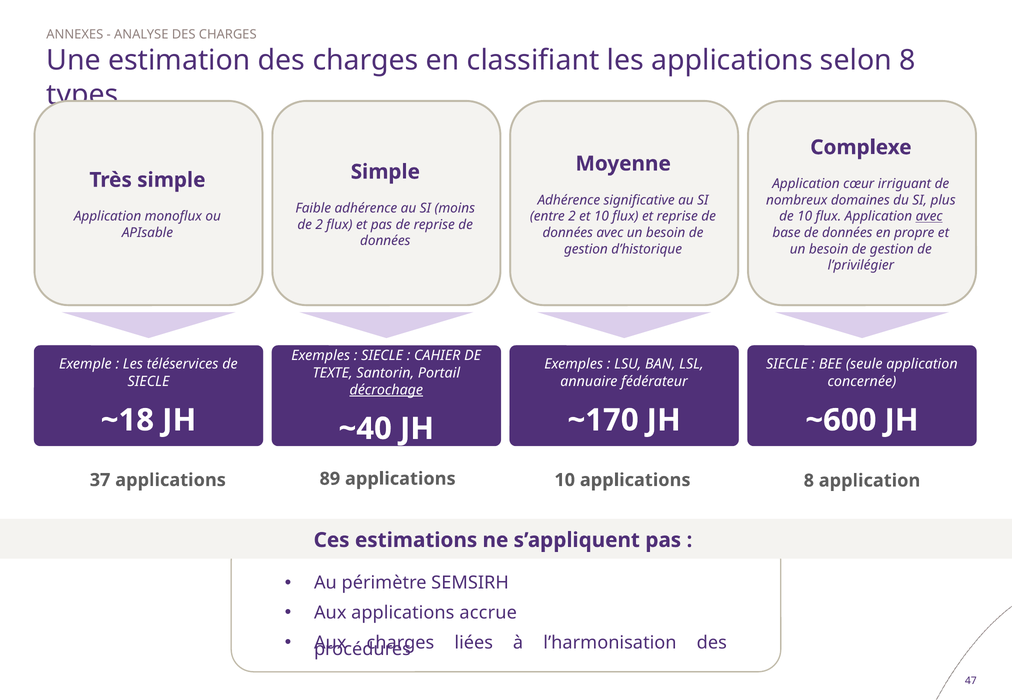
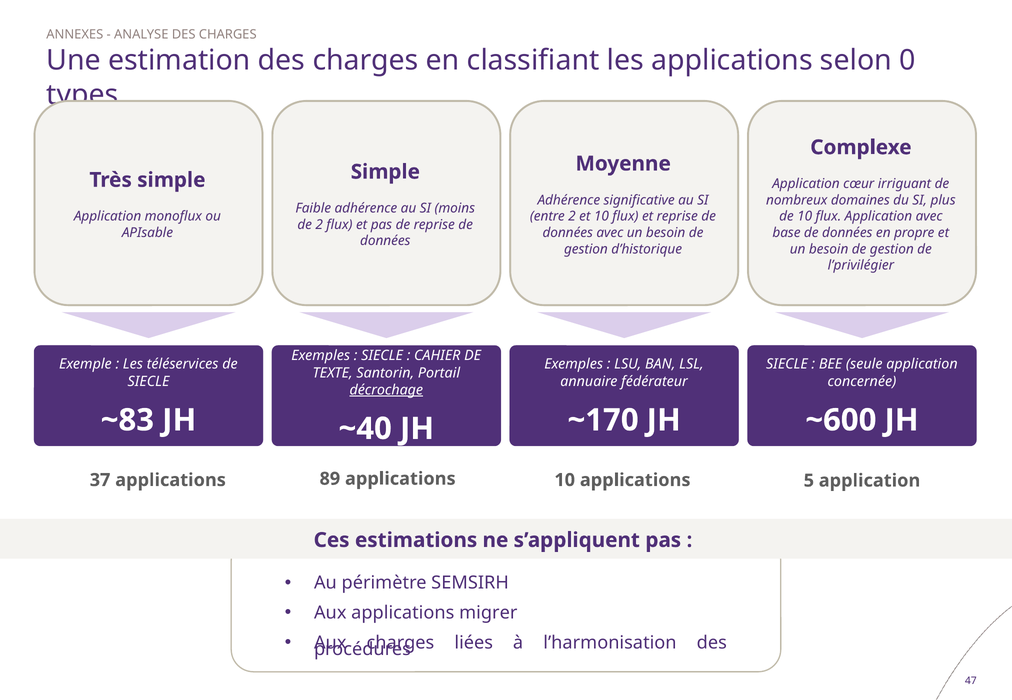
selon 8: 8 -> 0 (907, 60)
avec underline: present -> none (929, 217)
~18: ~18 -> ~83 (127, 421)
applications 8: 8 -> 5 (809, 481)
accrue: accrue -> migrer (488, 613)
